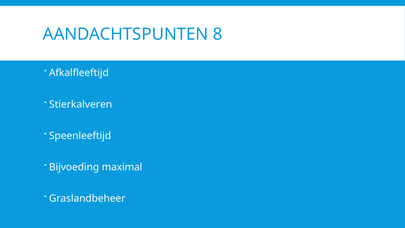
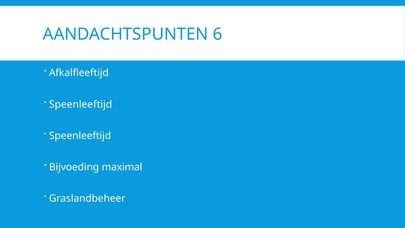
8: 8 -> 6 (218, 34)
Stierkalveren: Stierkalveren -> Speenleeftijd (81, 104)
